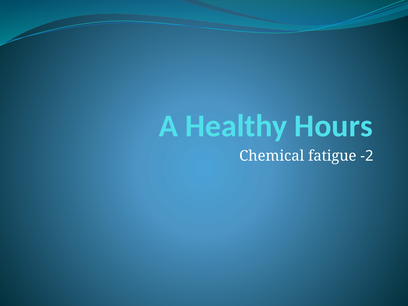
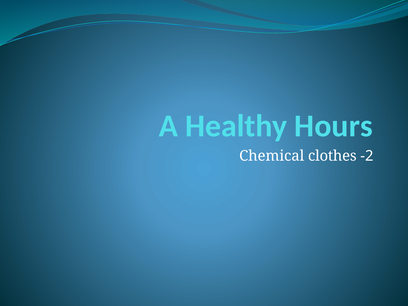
fatigue: fatigue -> clothes (332, 156)
